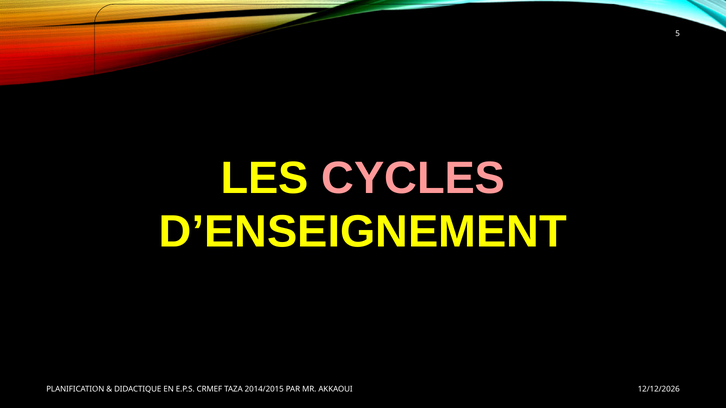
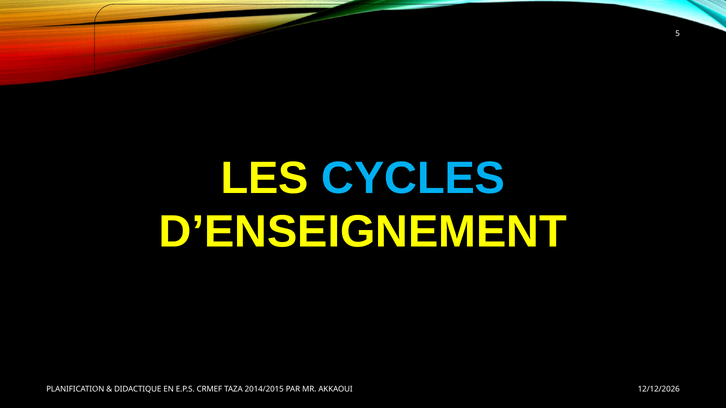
CYCLES colour: pink -> light blue (413, 179)
